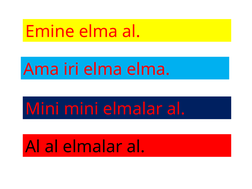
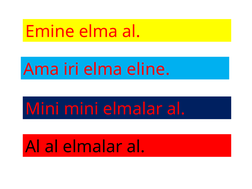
elma elma: elma -> eline (148, 69)
